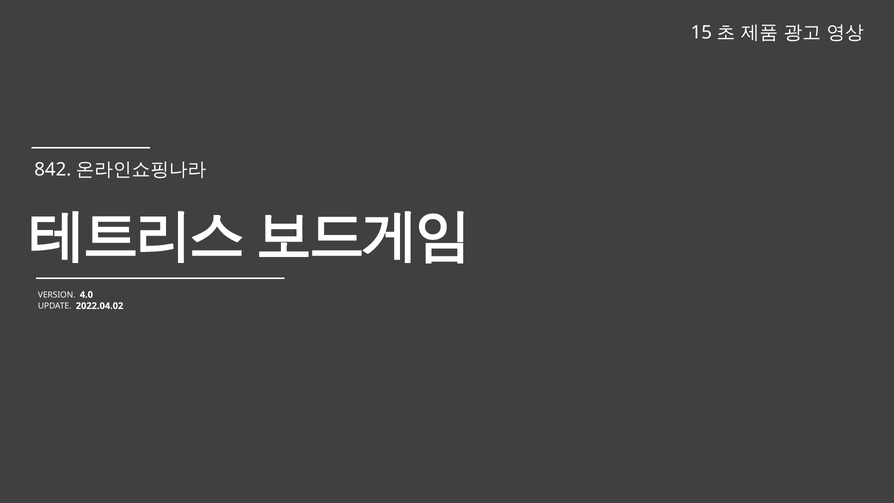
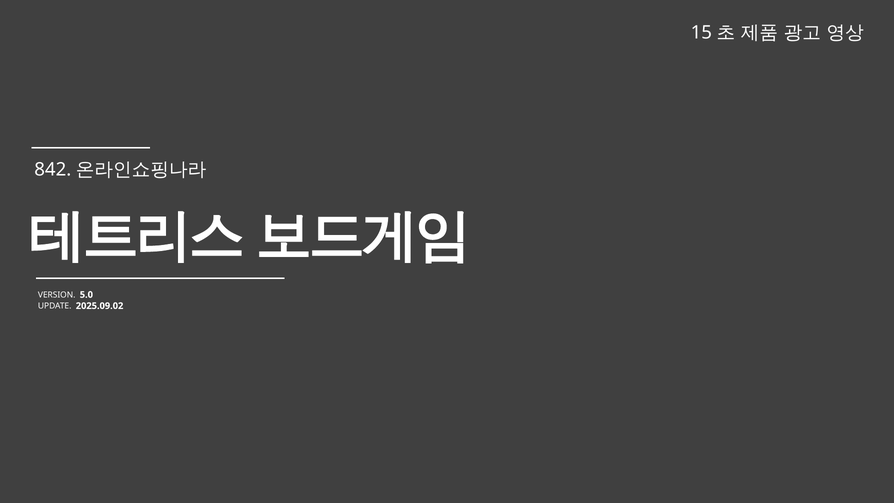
4.0: 4.0 -> 5.0 (86, 295)
2022.04.02: 2022.04.02 -> 2025.09.02 (100, 306)
